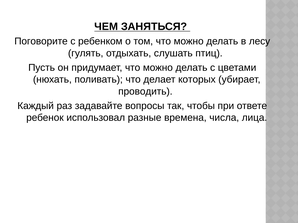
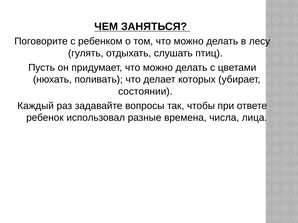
проводить: проводить -> состоянии (145, 92)
